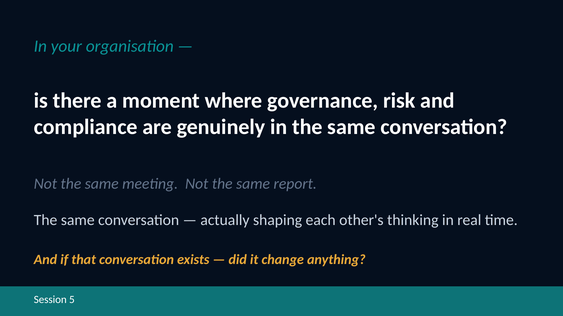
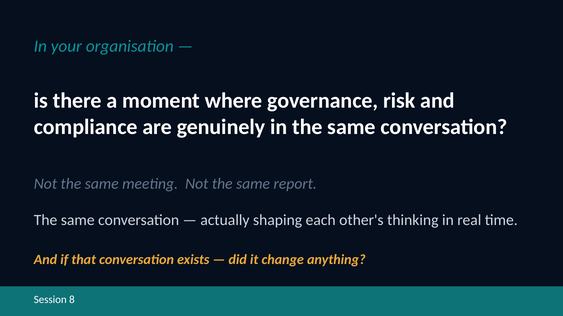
5: 5 -> 8 (72, 300)
